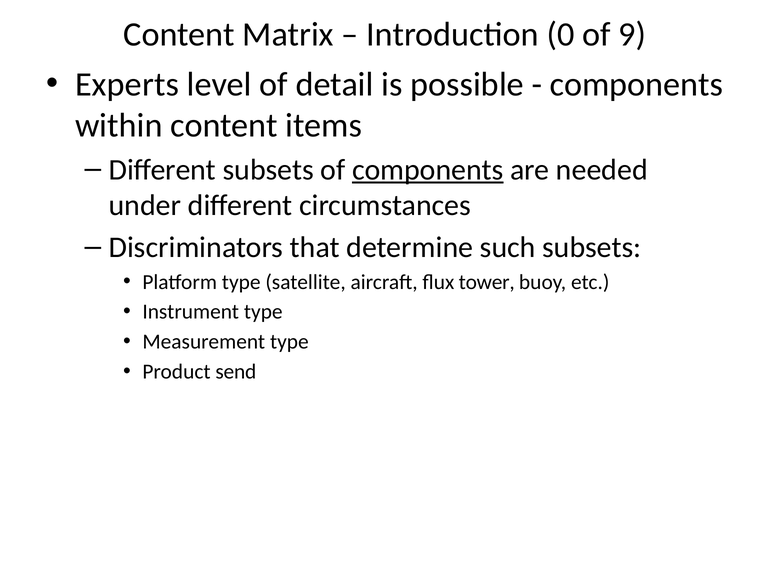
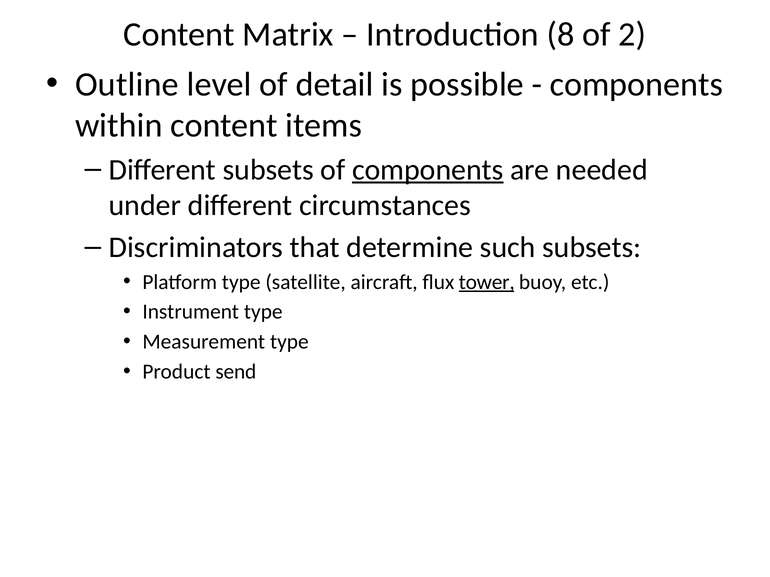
0: 0 -> 8 (561, 34)
9: 9 -> 2 (632, 34)
Experts: Experts -> Outline (127, 85)
tower underline: none -> present (487, 282)
